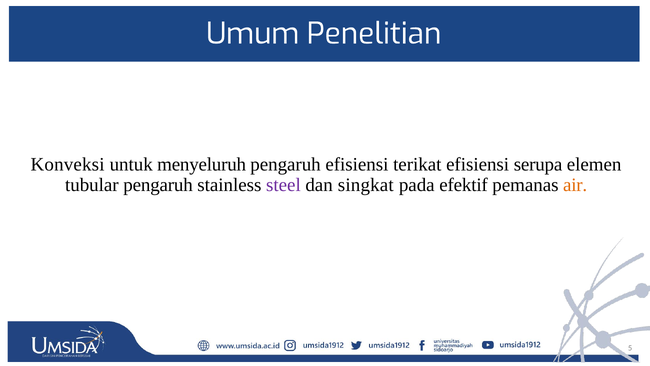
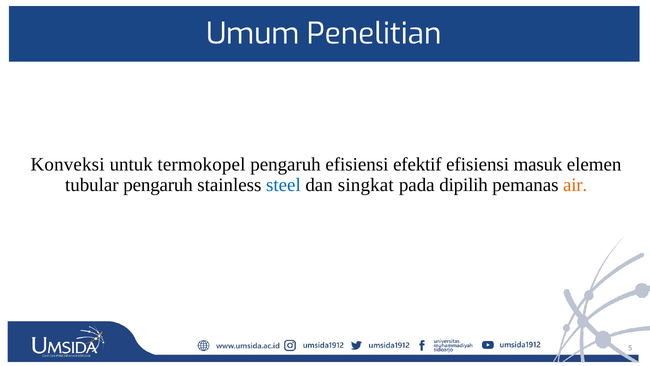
menyeluruh: menyeluruh -> termokopel (201, 164)
terikat: terikat -> efektif (417, 164)
serupa: serupa -> masuk (538, 164)
steel colour: purple -> blue (283, 185)
efektif: efektif -> dipilih (464, 185)
